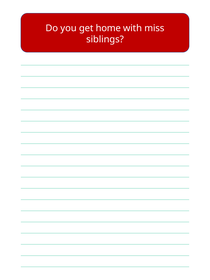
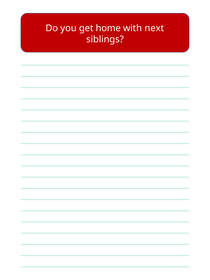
miss: miss -> next (154, 28)
